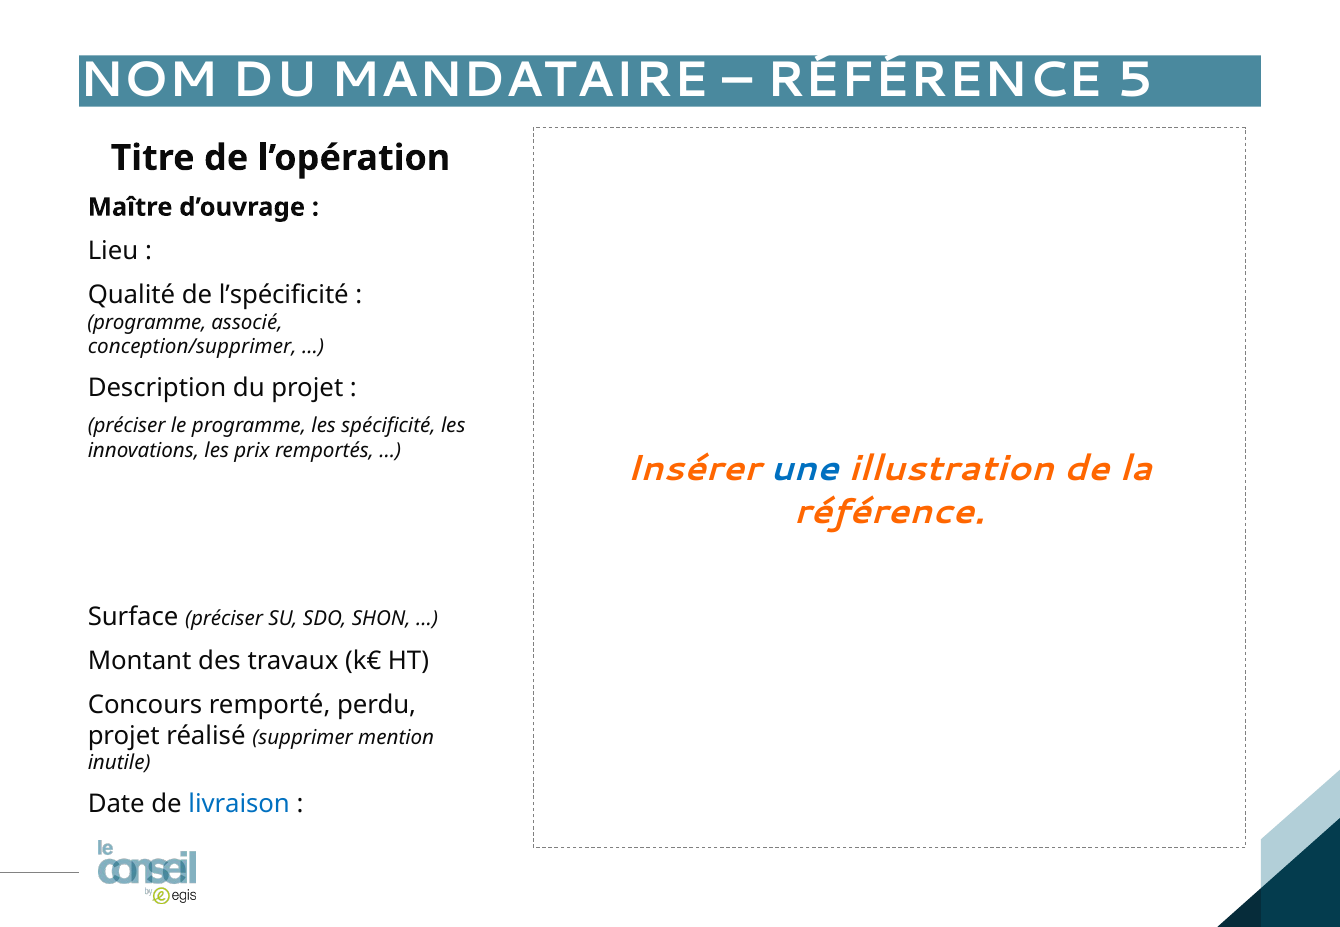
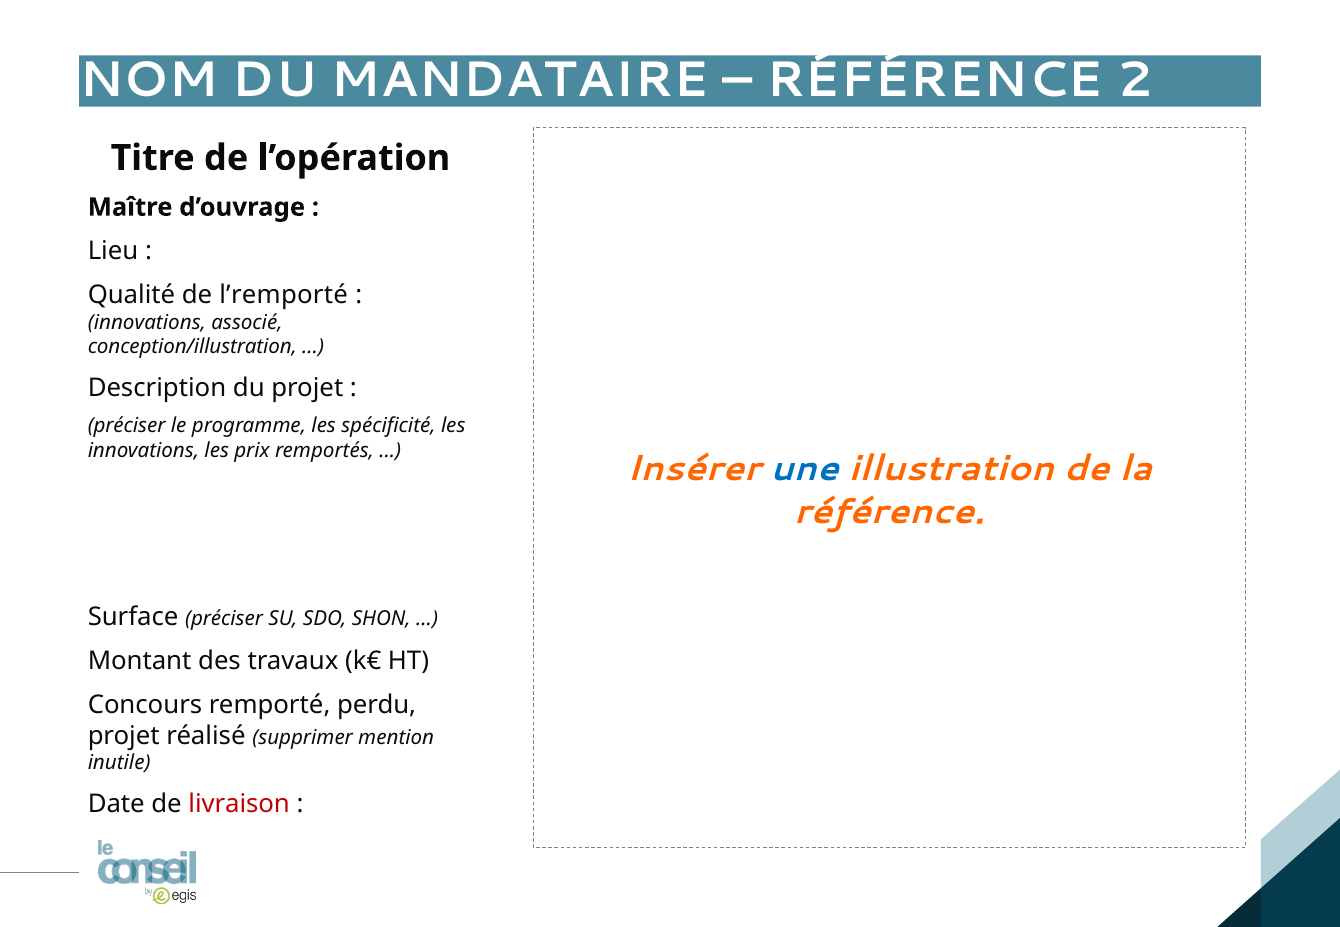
5: 5 -> 2 (1135, 80)
l’spécificité: l’spécificité -> l’remporté (284, 295)
programme: programme -> innovations (147, 322)
conception/supprimer: conception/supprimer -> conception/illustration (192, 347)
livraison colour: blue -> red (239, 805)
